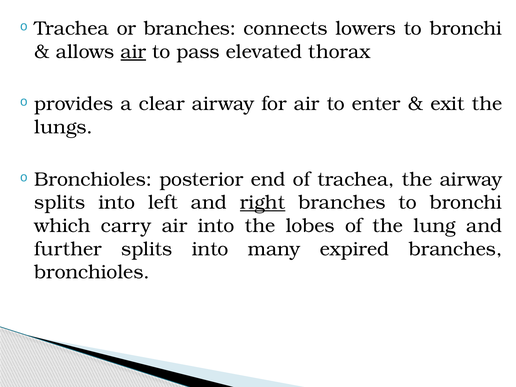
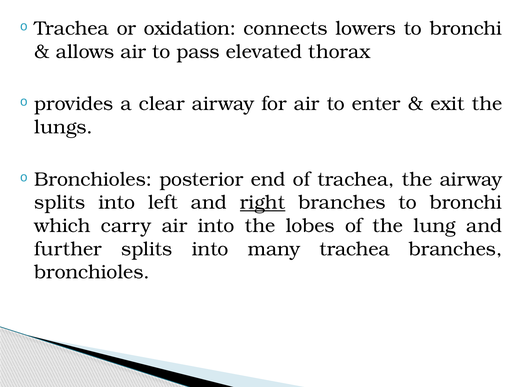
or branches: branches -> oxidation (190, 28)
air underline: present -> none (133, 52)
many expired: expired -> trachea (355, 249)
